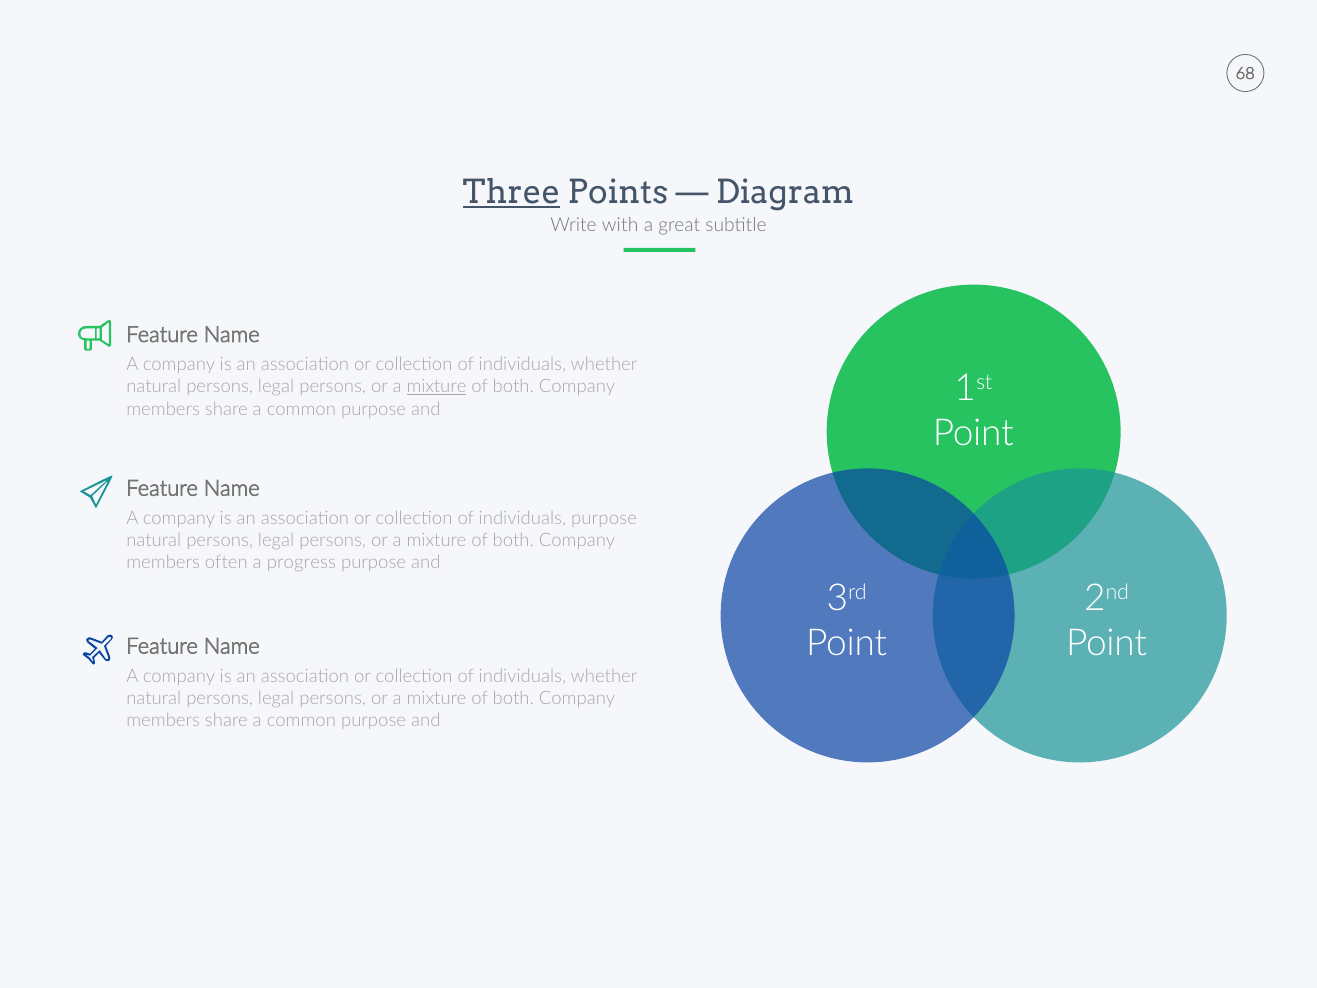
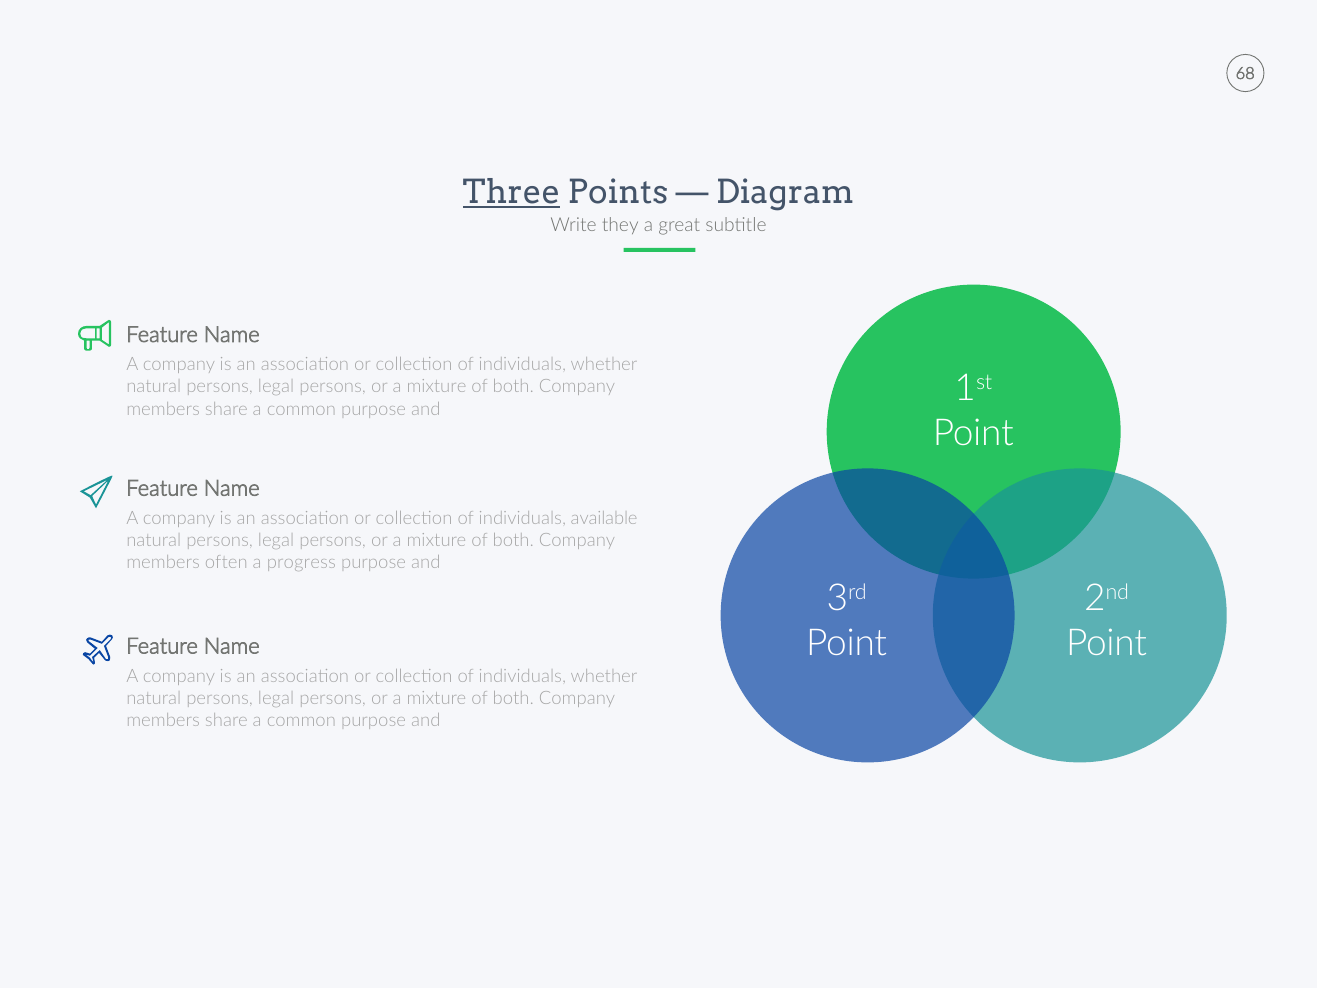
with: with -> they (620, 225)
mixture underline: present -> none (436, 387)
individuals purpose: purpose -> available (604, 518)
